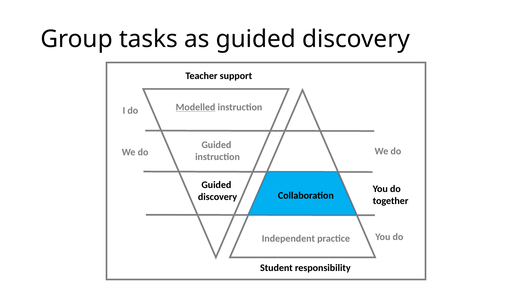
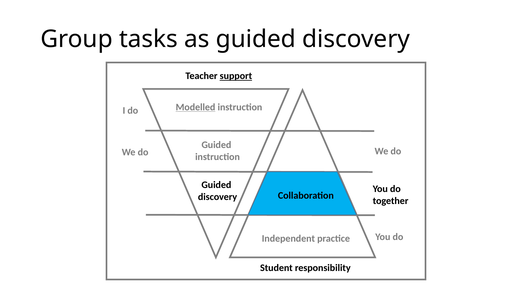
support underline: none -> present (236, 76)
